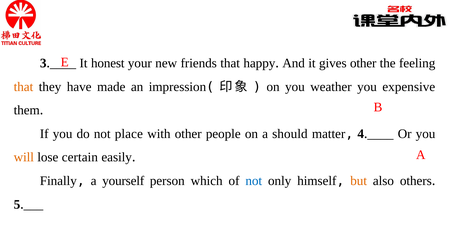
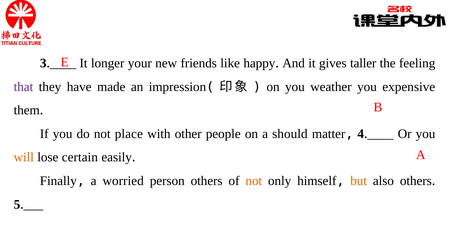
honest: honest -> longer (108, 63)
friends that: that -> like (230, 63)
gives other: other -> taller (363, 63)
that colour: orange -> purple (23, 87)
yourself: yourself -> worried (123, 181)
person which: which -> others (207, 181)
not colour: blue -> orange (254, 181)
